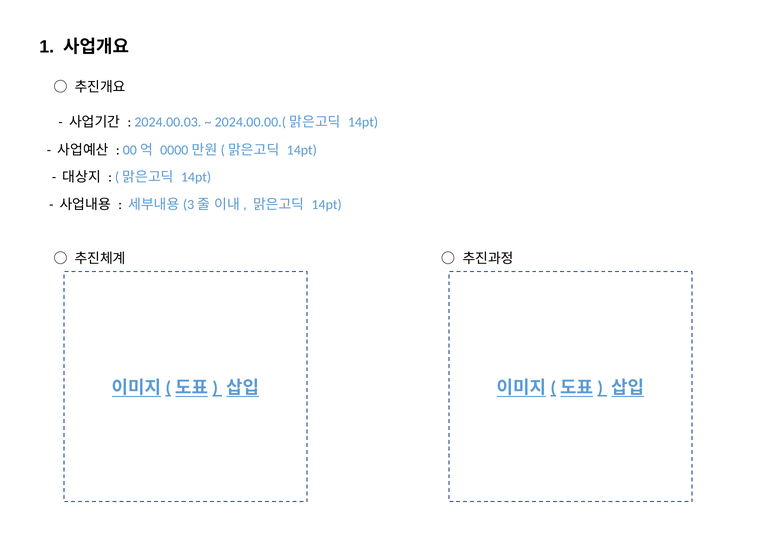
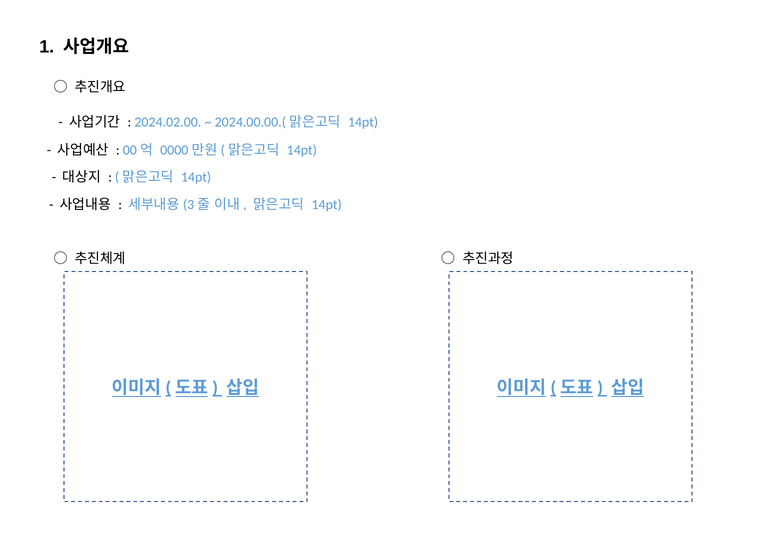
2024.00.03: 2024.00.03 -> 2024.02.00 (168, 122)
